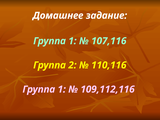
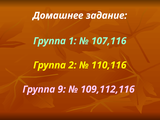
1: 1 -> 9 (62, 89)
